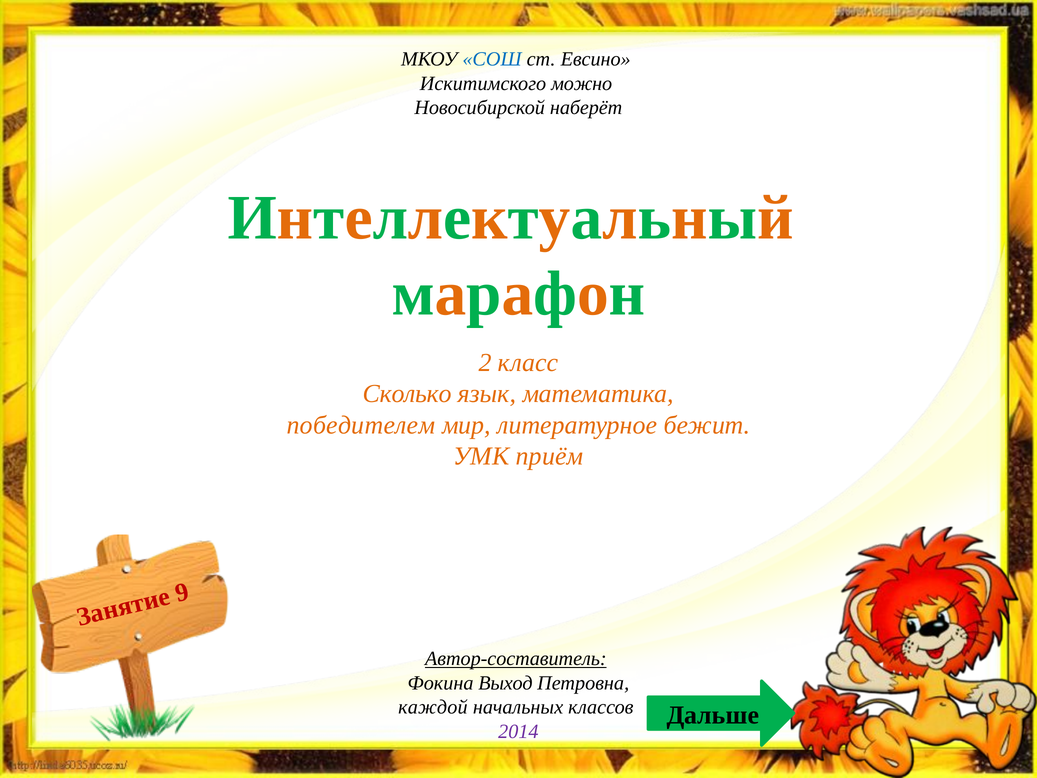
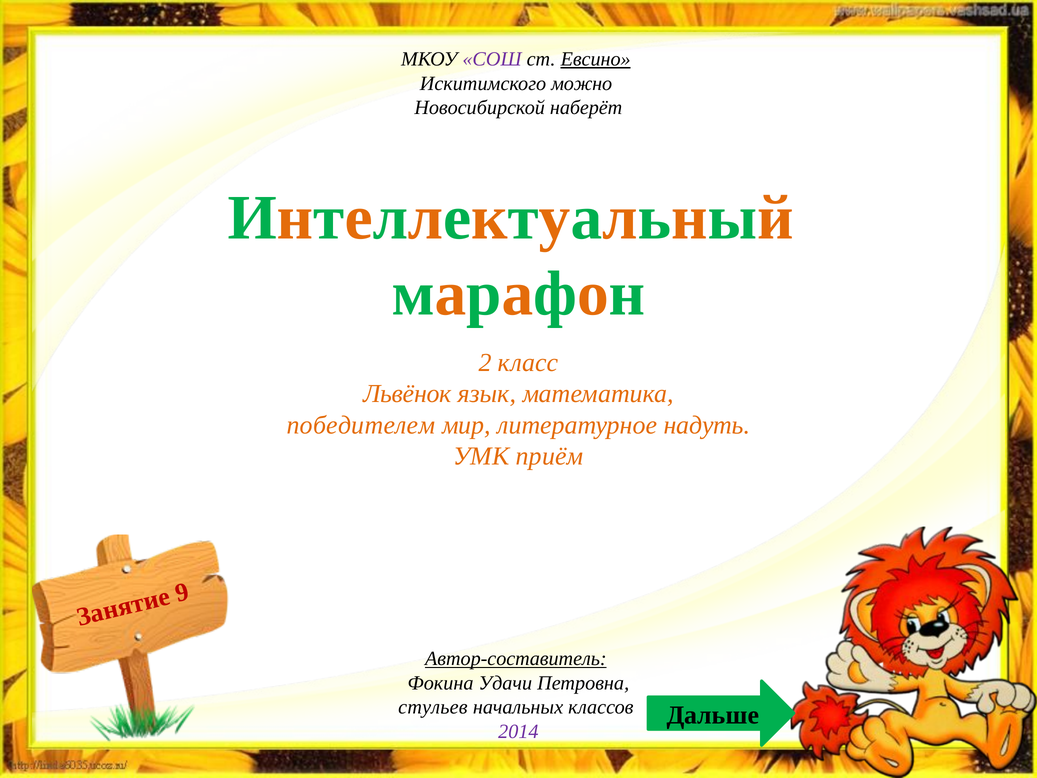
СОШ colour: blue -> purple (492, 59)
Евсино underline: none -> present (596, 59)
Сколько: Сколько -> Львёнок (407, 394)
бежит: бежит -> надуть (707, 425)
Выход: Выход -> Удачи (505, 683)
каждой: каждой -> стульев (433, 707)
